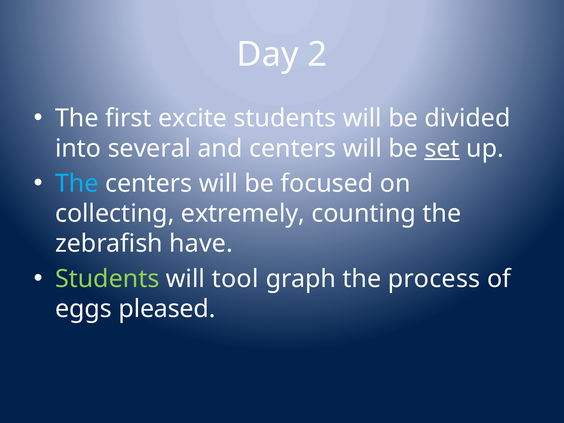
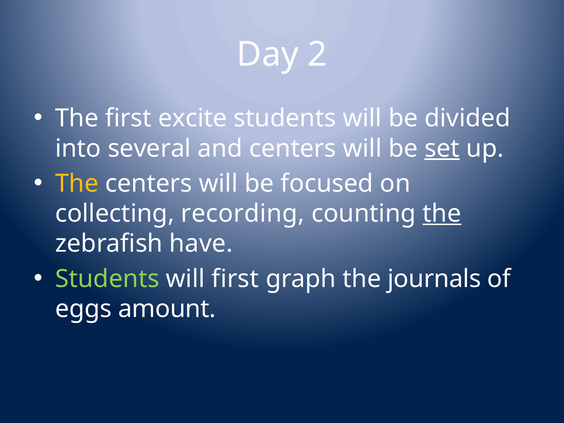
The colour: light blue -> yellow (77, 184)
extremely: extremely -> recording (243, 214)
the underline: none -> present (442, 214)
will tool: tool -> first (235, 279)
process: process -> journals (434, 279)
pleased: pleased -> amount (167, 309)
